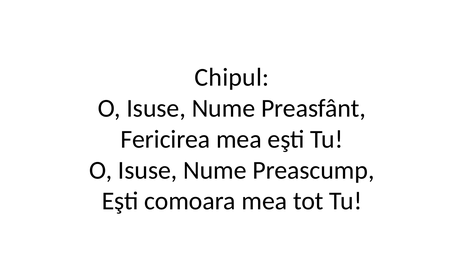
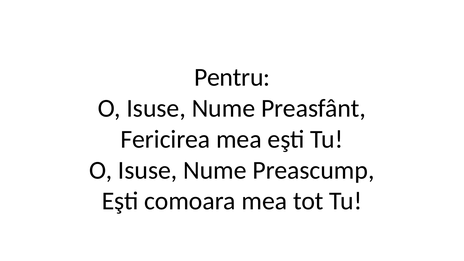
Chipul: Chipul -> Pentru (232, 77)
